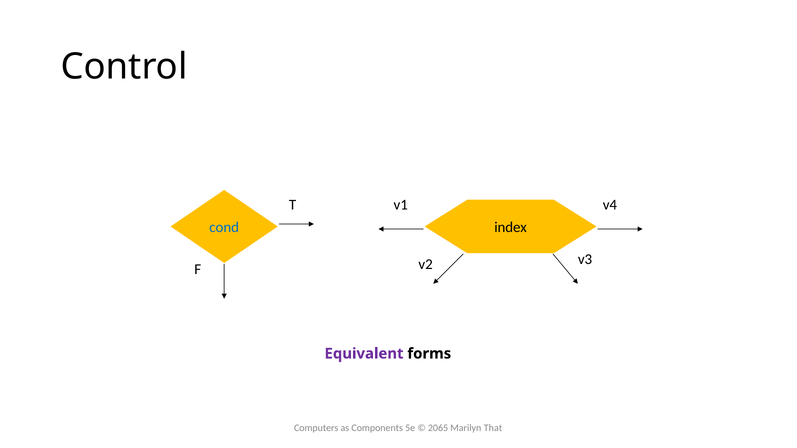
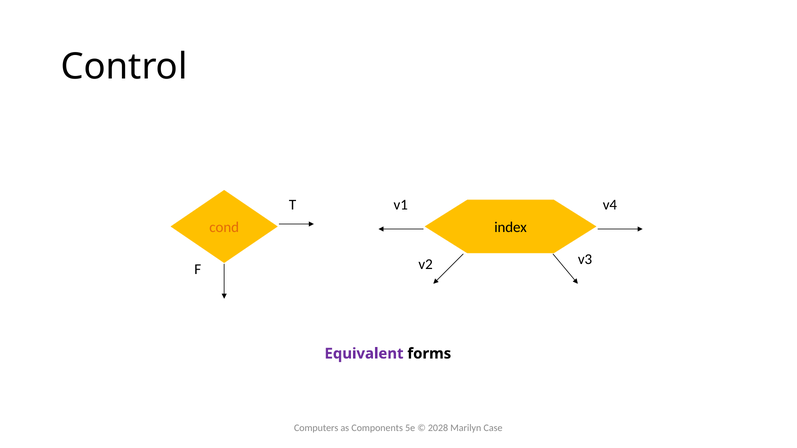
cond colour: blue -> orange (224, 228)
2065: 2065 -> 2028 (438, 428)
That: That -> Case (493, 428)
